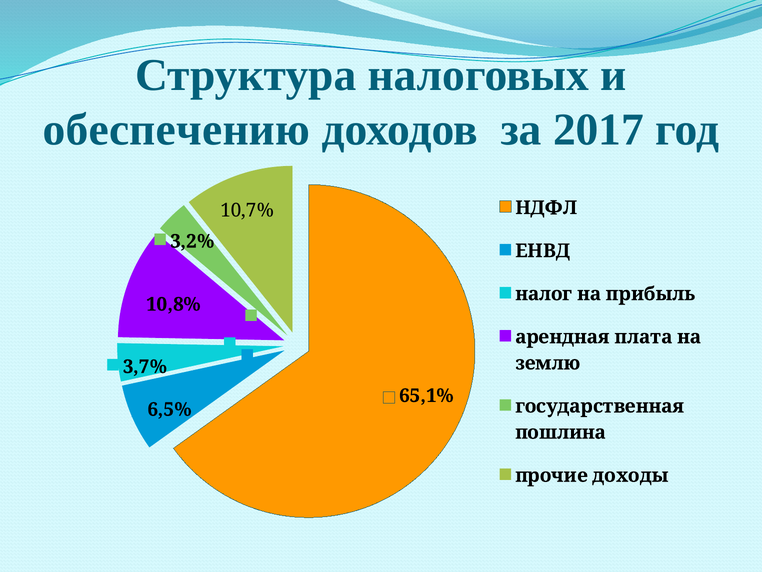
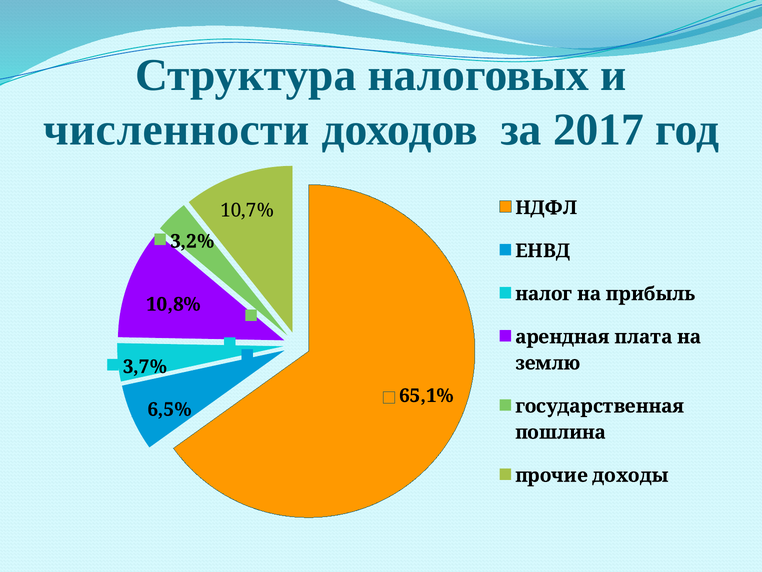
обеспечению: обеспечению -> численности (176, 130)
